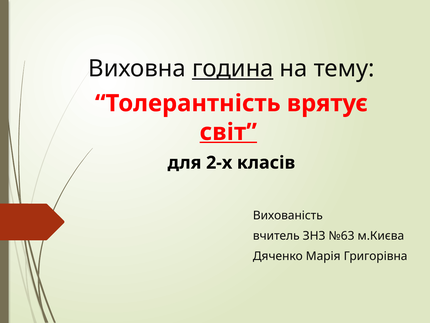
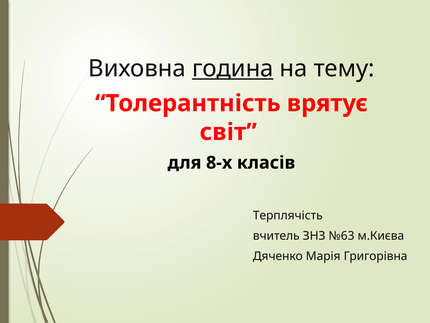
світ underline: present -> none (228, 132)
2-х: 2-х -> 8-х (219, 162)
Вихованість: Вихованість -> Терплячість (288, 215)
